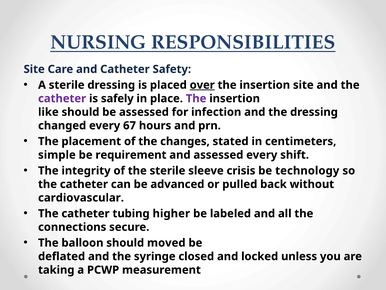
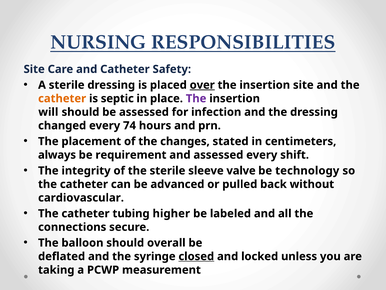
catheter colour: purple -> orange (62, 98)
safely: safely -> septic (117, 98)
like: like -> will (48, 112)
67: 67 -> 74 (130, 125)
simple: simple -> always (57, 155)
crisis: crisis -> valve (241, 170)
moved: moved -> overall (166, 242)
closed underline: none -> present (196, 256)
